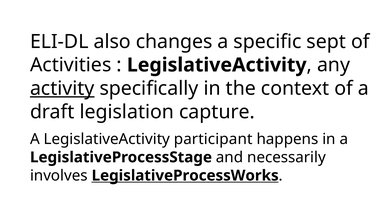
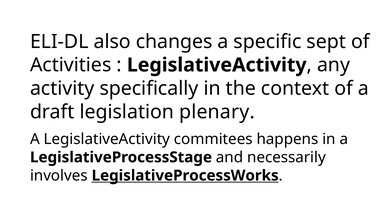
activity underline: present -> none (62, 88)
capture: capture -> plenary (217, 112)
participant: participant -> commitees (213, 139)
